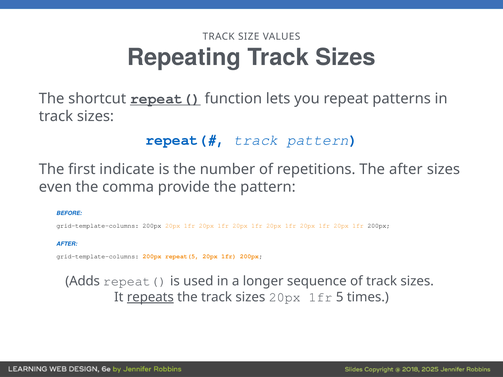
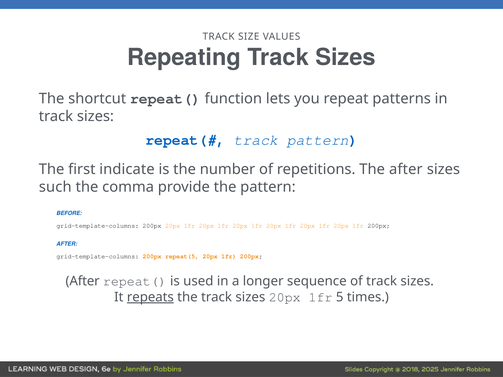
repeat( underline: present -> none (165, 99)
even: even -> such (55, 187)
Adds: Adds -> After (83, 281)
